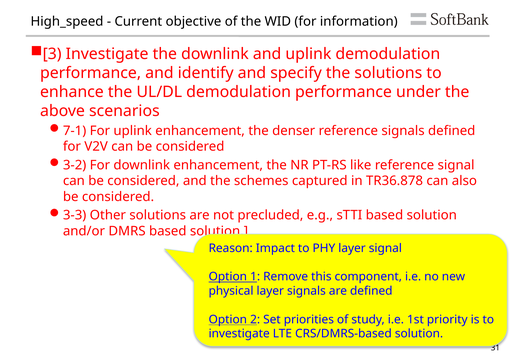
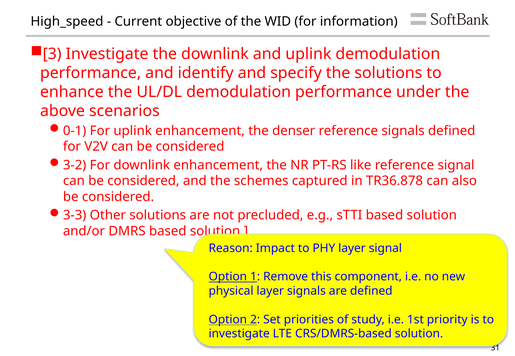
7-1: 7-1 -> 0-1 (75, 131)
